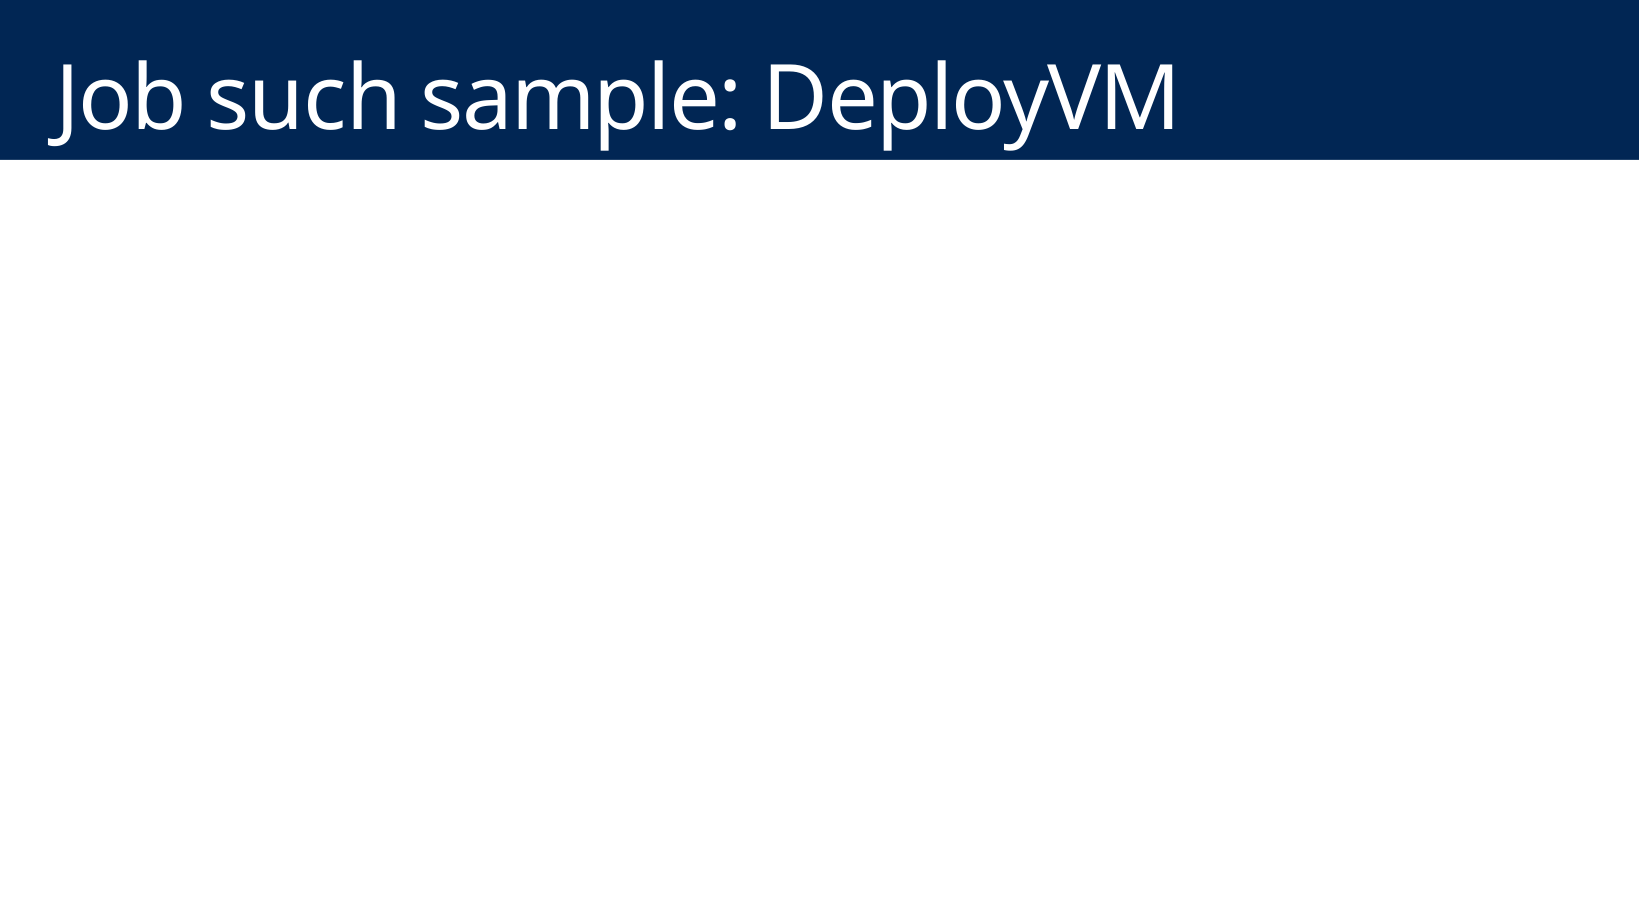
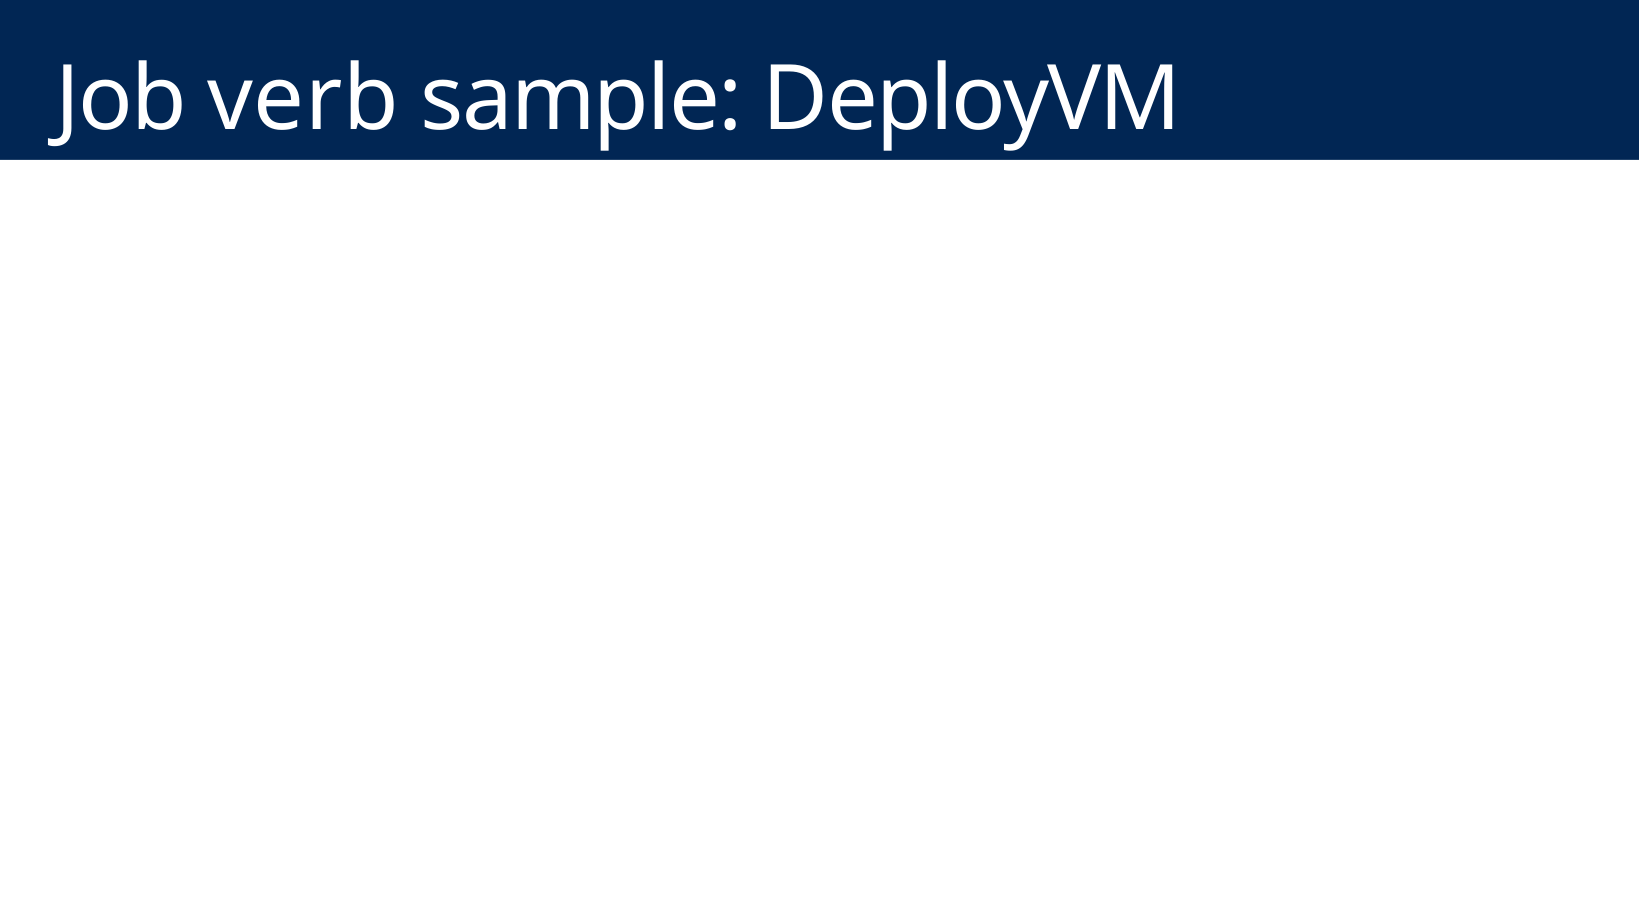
such: such -> verb (303, 99)
